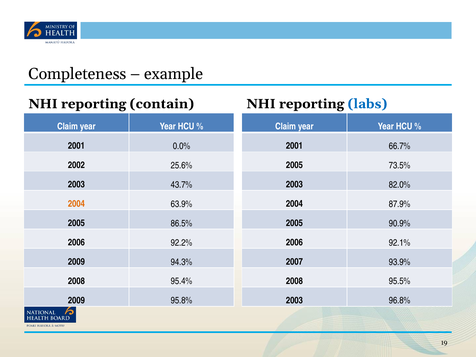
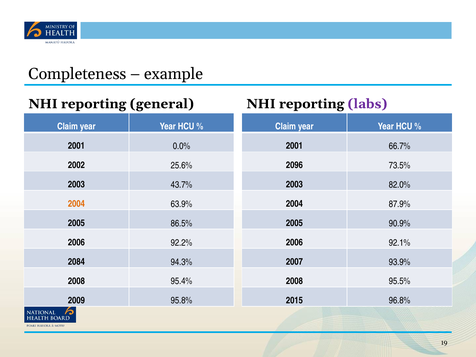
contain: contain -> general (162, 104)
labs colour: blue -> purple (367, 104)
2005: 2005 -> 2096 (294, 165)
2009: 2009 -> 2084 (76, 262)
2003: 2003 -> 2015 (294, 300)
